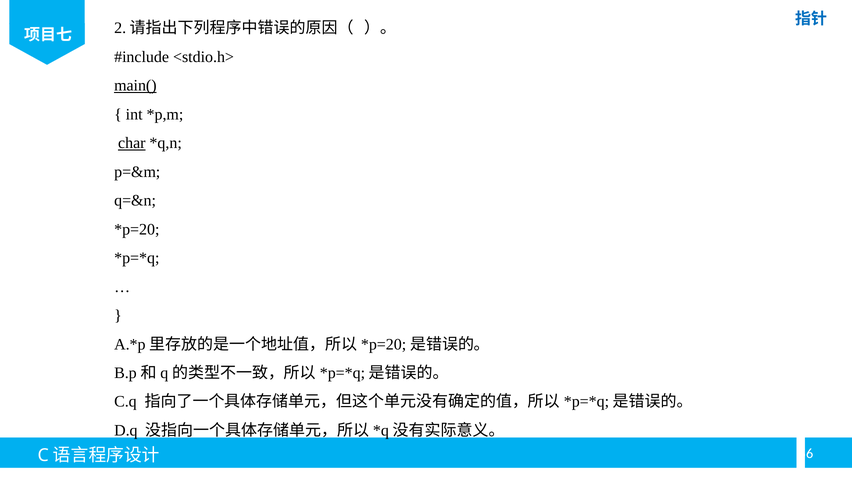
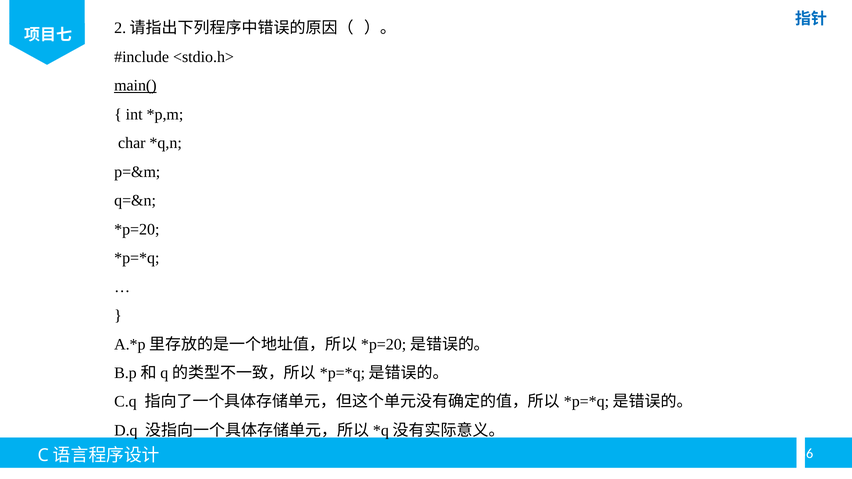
char underline: present -> none (132, 143)
